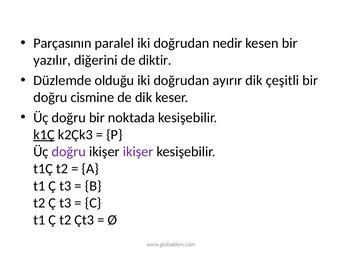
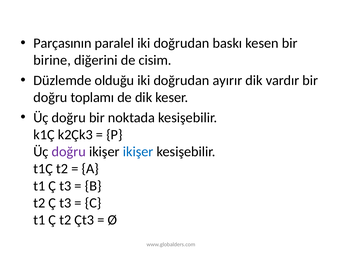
nedir: nedir -> baskı (227, 43)
yazılır: yazılır -> birine (52, 60)
diktir: diktir -> cisim (155, 60)
çeşitli: çeşitli -> vardır (283, 81)
cismine: cismine -> toplamı (92, 98)
k1Ç underline: present -> none (44, 135)
ikişer colour: purple -> blue (138, 152)
